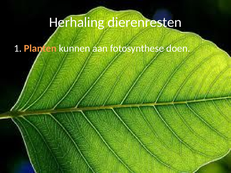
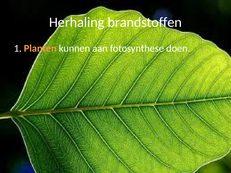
dierenresten: dierenresten -> brandstoffen (145, 22)
